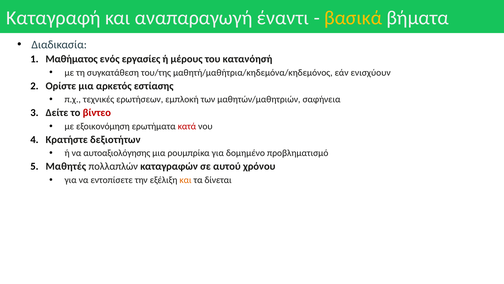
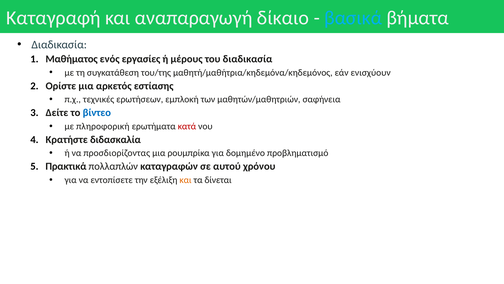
έναντι: έναντι -> δίκαιο (283, 18)
βασικά colour: yellow -> light blue (353, 18)
του κατανόησή: κατανόησή -> διαδικασία (248, 59)
βίντεο colour: red -> blue (97, 113)
εξοικονόμηση: εξοικονόμηση -> πληροφορική (103, 126)
δεξιοτήτων: δεξιοτήτων -> διδασκαλία (115, 139)
αυτοαξιολόγησης: αυτοαξιολόγησης -> προσδιορίζοντας (117, 153)
Μαθητές: Μαθητές -> Πρακτικά (66, 166)
